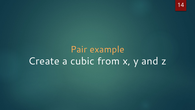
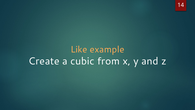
Pair: Pair -> Like (79, 49)
